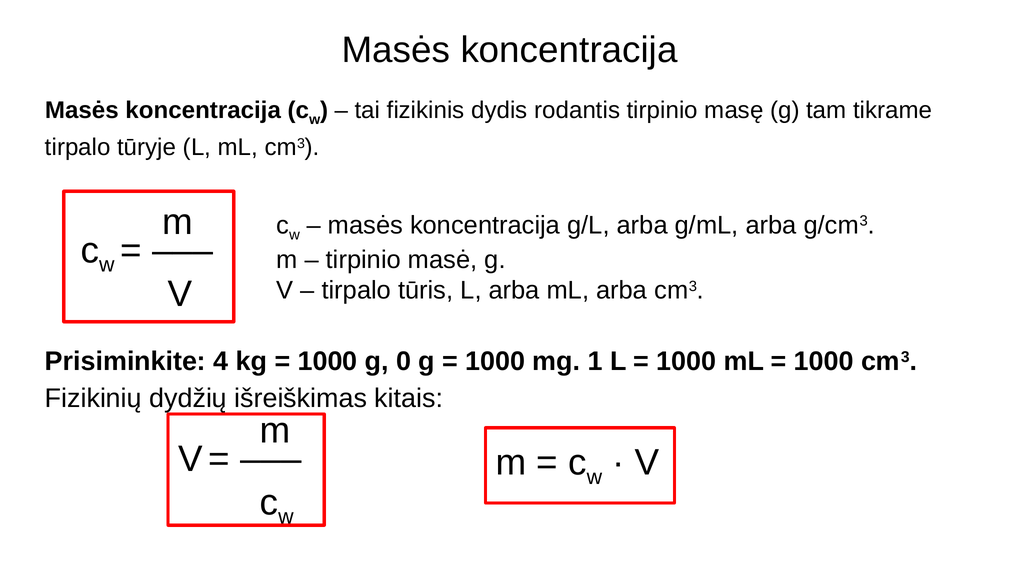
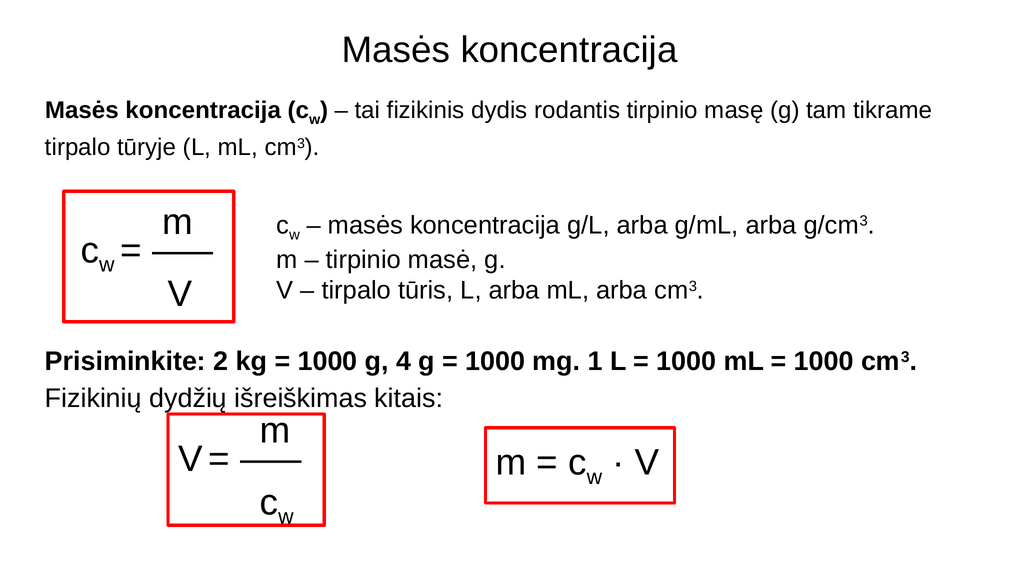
4: 4 -> 2 (221, 361)
0: 0 -> 4 (404, 361)
